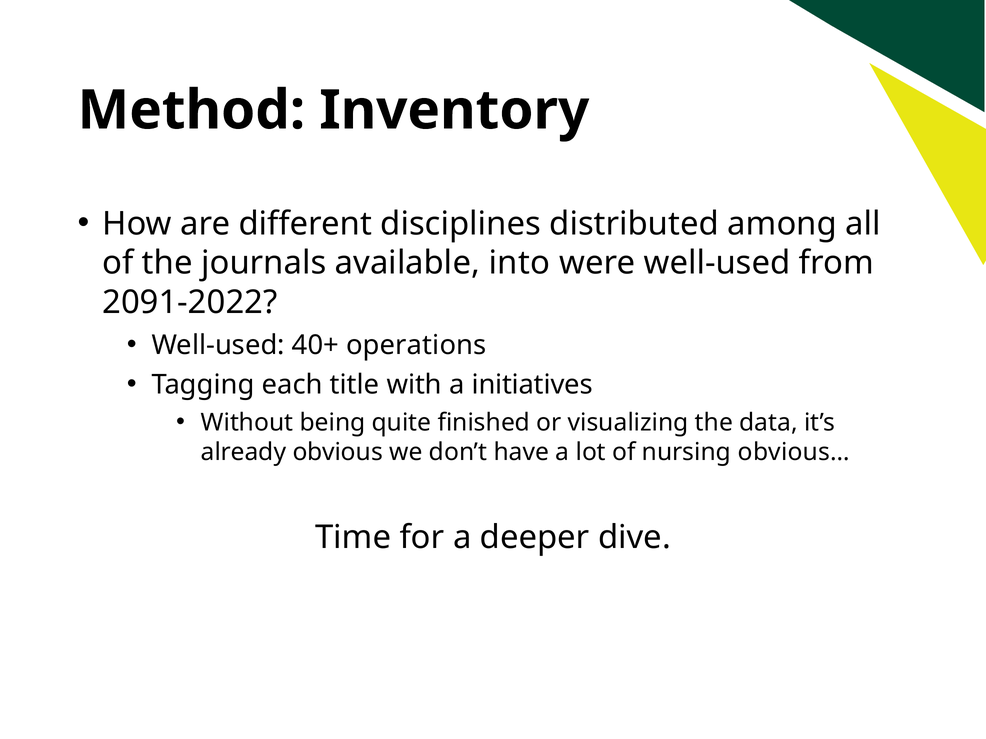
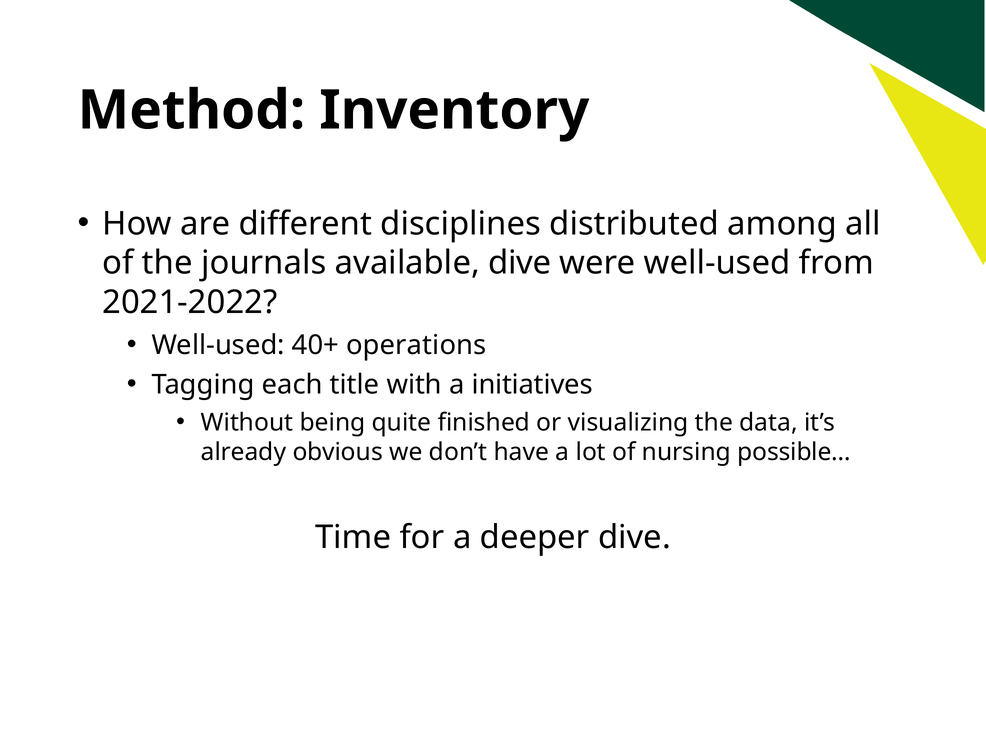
available into: into -> dive (520, 263)
2091-2022: 2091-2022 -> 2021-2022 (190, 303)
obvious…: obvious… -> possible… (794, 452)
